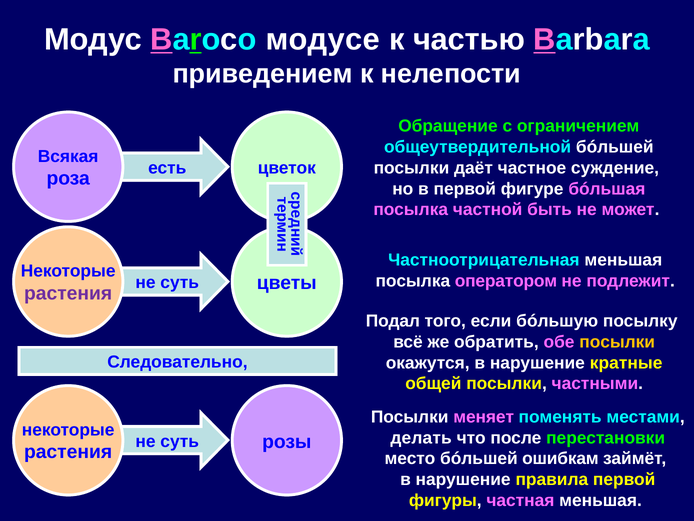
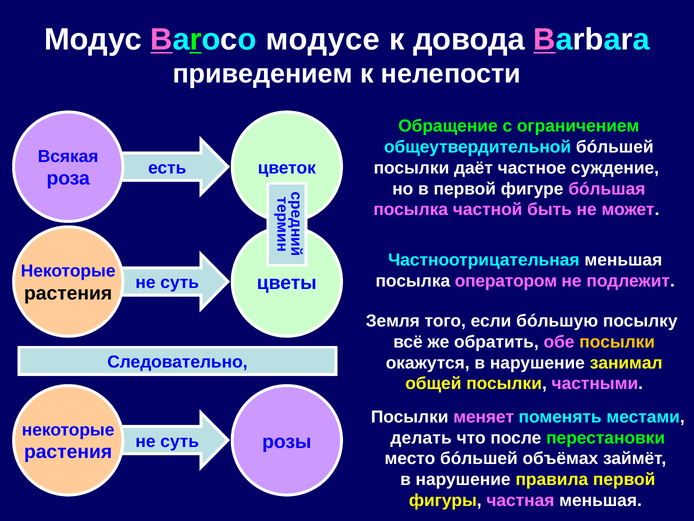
частью: частью -> довода (469, 39)
растения colour: purple -> black (68, 293)
Подал: Подал -> Земля (393, 321)
кратные: кратные -> занимал (626, 363)
ошибкам: ошибкам -> объёмах (560, 458)
